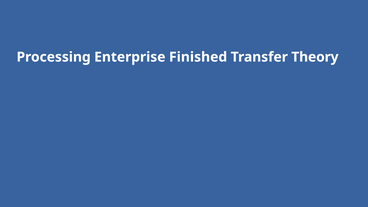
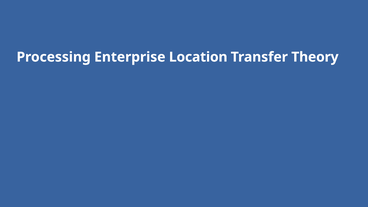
Finished: Finished -> Location (198, 57)
